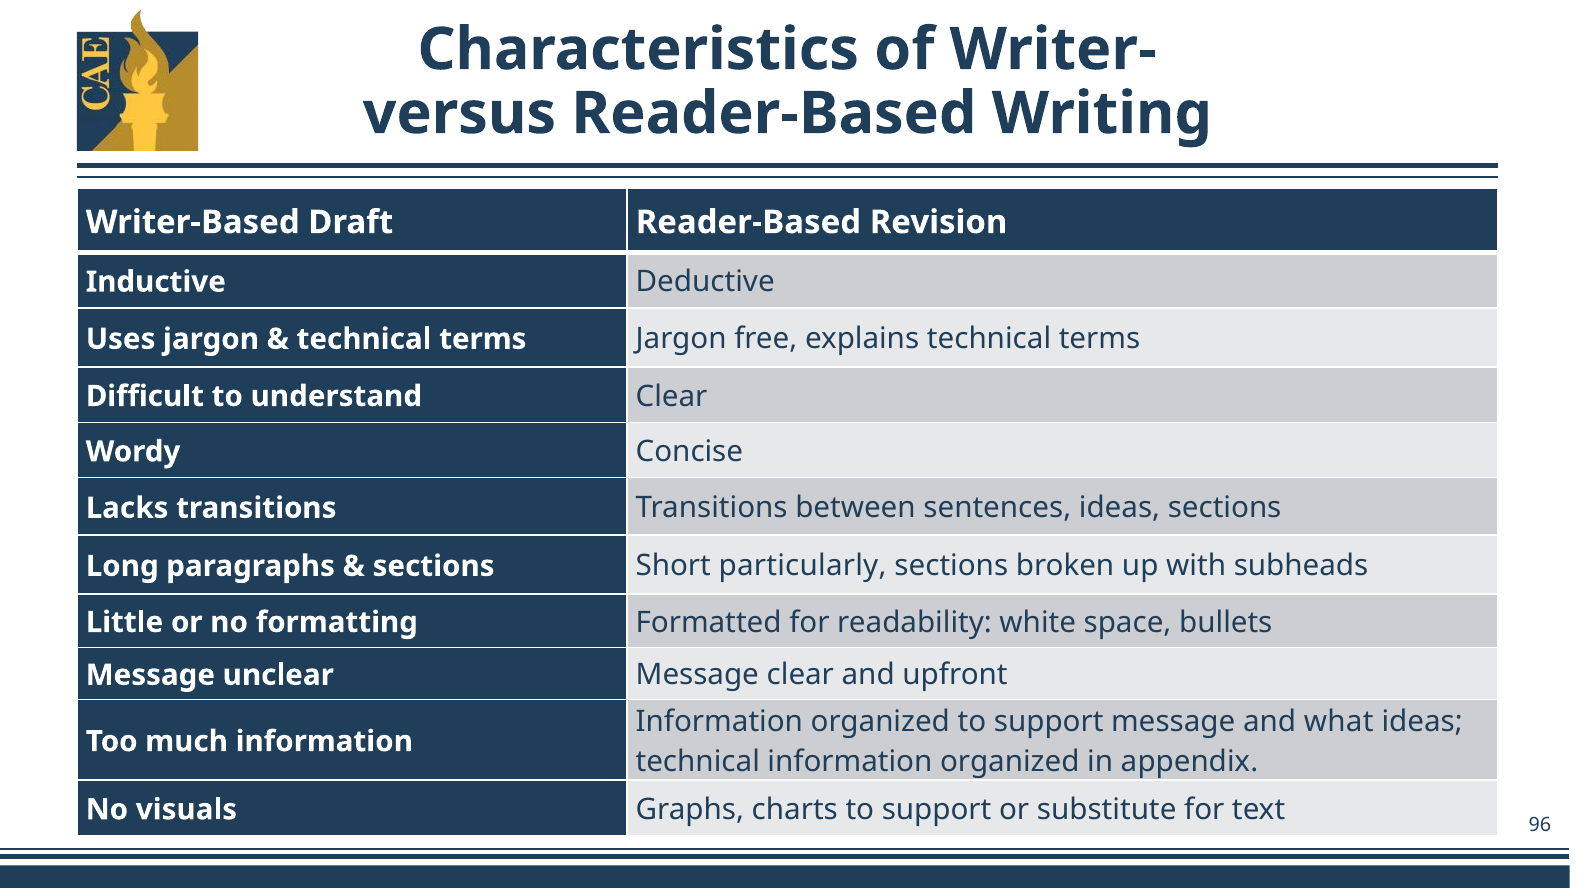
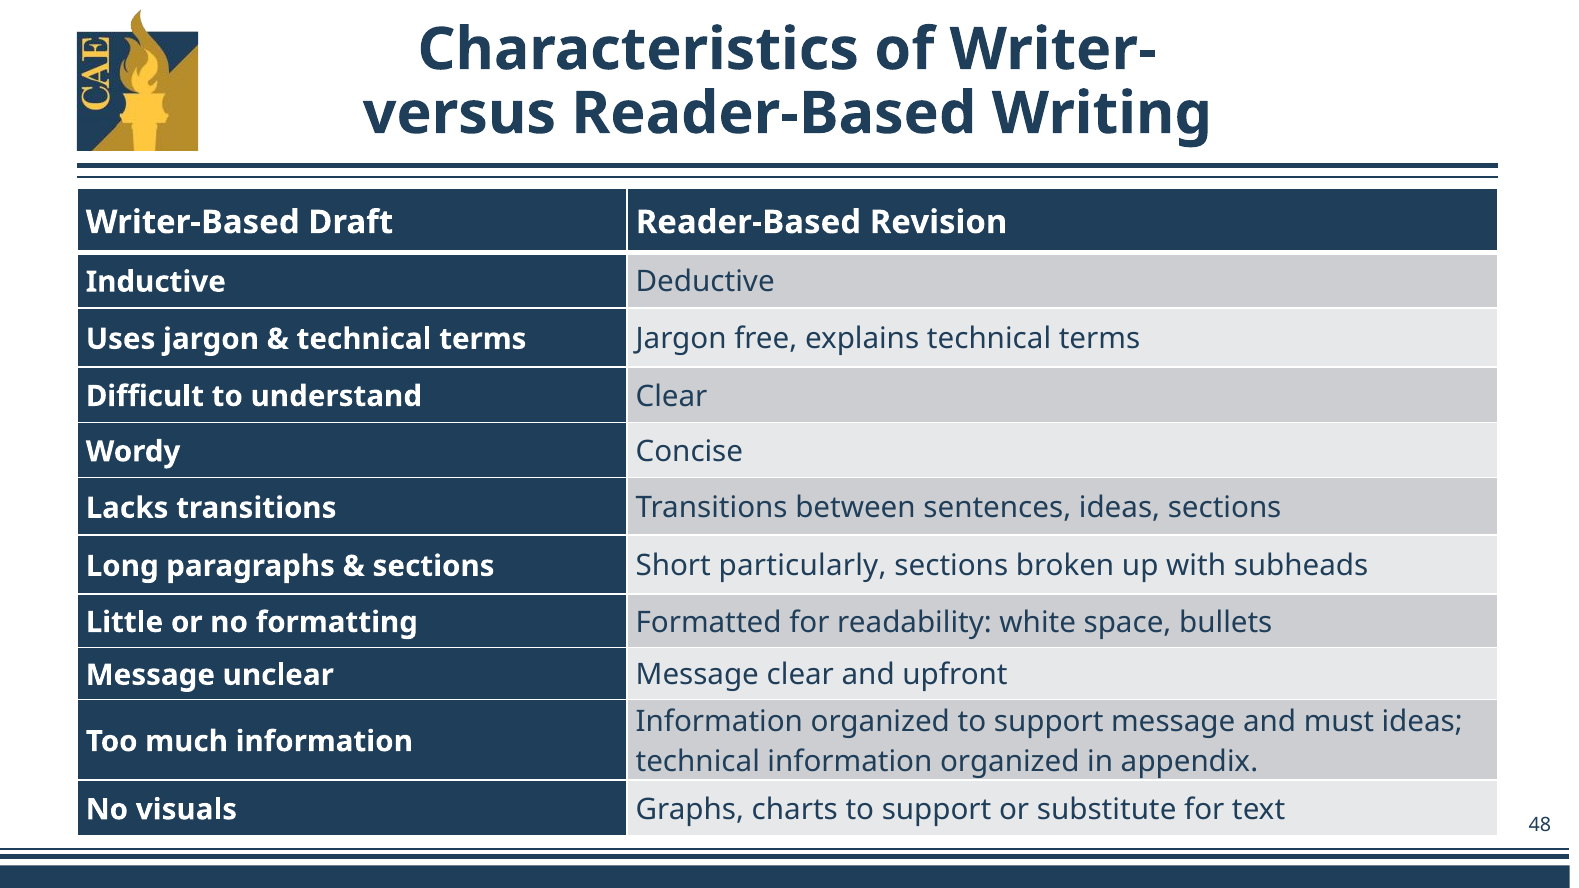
what: what -> must (1339, 721)
96: 96 -> 48 (1540, 825)
